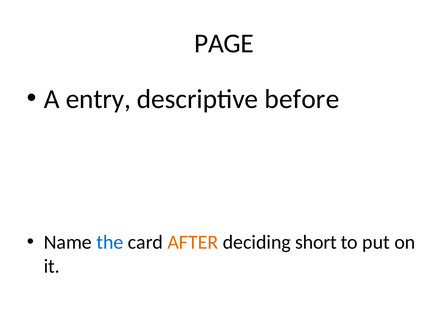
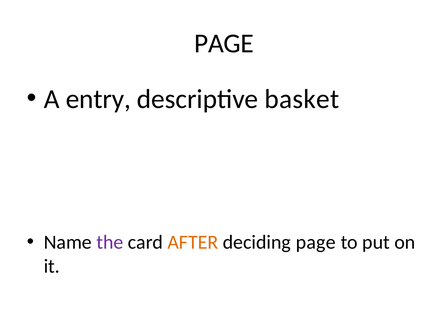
before: before -> basket (302, 99)
the colour: blue -> purple (110, 242)
deciding short: short -> page (316, 242)
